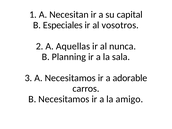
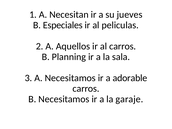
capital: capital -> jueves (130, 15)
vosotros: vosotros -> peliculas (120, 25)
Aquellas: Aquellas -> Aquellos (73, 46)
al nunca: nunca -> carros (123, 46)
amigo: amigo -> garaje (129, 99)
